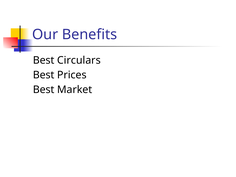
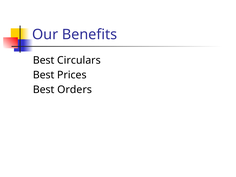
Market: Market -> Orders (75, 90)
